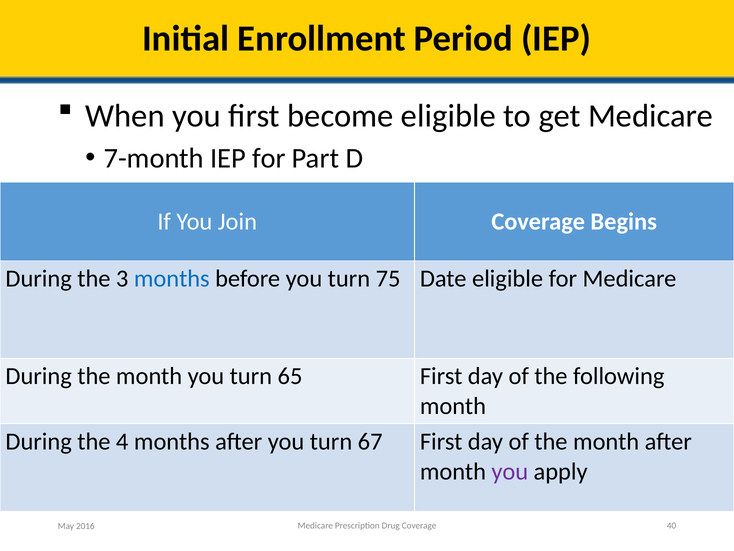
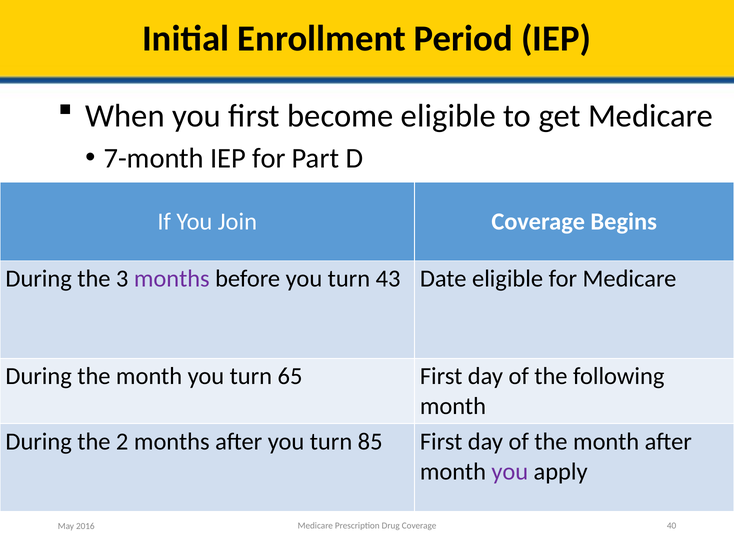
months colour: blue -> purple (172, 278)
75: 75 -> 43 (388, 278)
4: 4 -> 2 (122, 441)
67: 67 -> 85 (370, 441)
